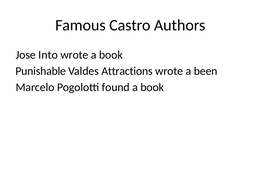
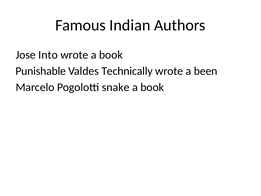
Castro: Castro -> Indian (130, 25)
Attractions: Attractions -> Technically (127, 71)
found: found -> snake (116, 87)
